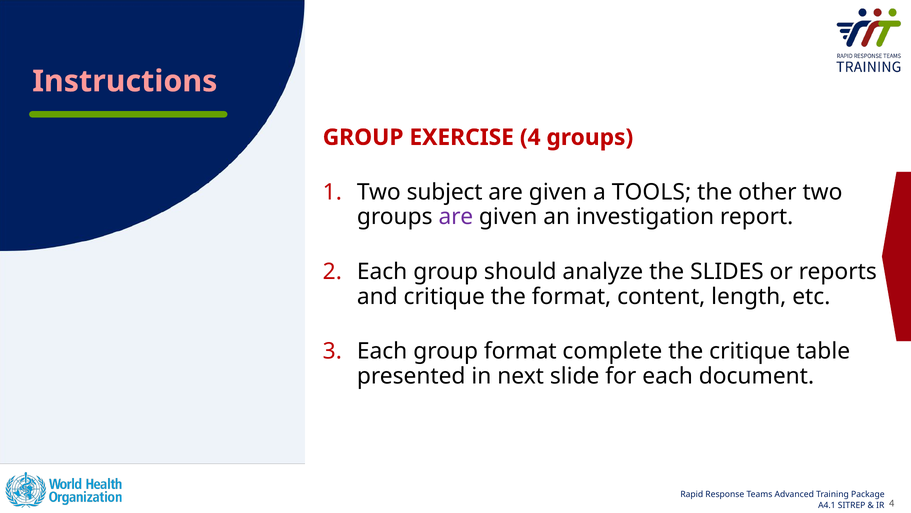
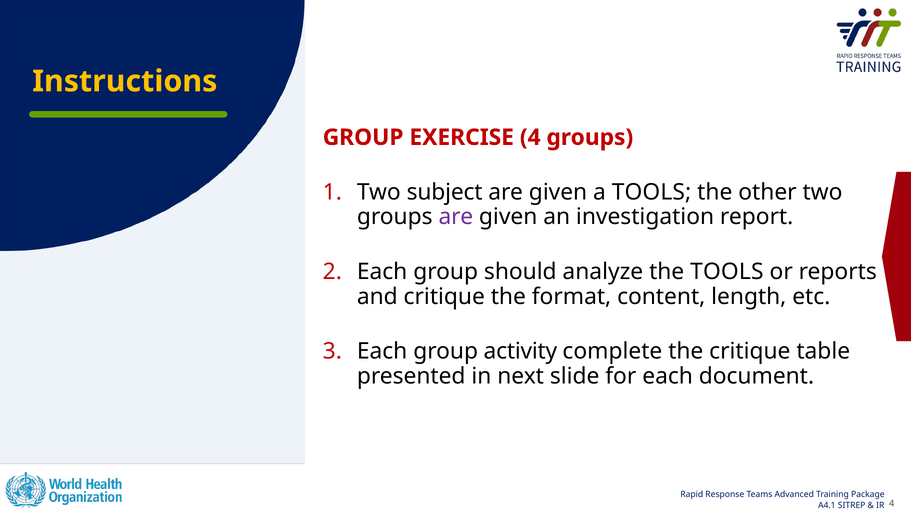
Instructions colour: pink -> yellow (125, 81)
the SLIDES: SLIDES -> TOOLS (727, 272)
group format: format -> activity (520, 351)
